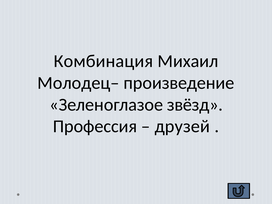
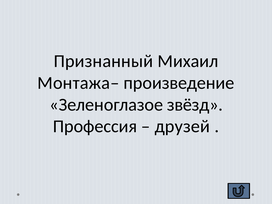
Комбинация: Комбинация -> Признанный (103, 61)
Молодец–: Молодец– -> Монтажа– (78, 83)
